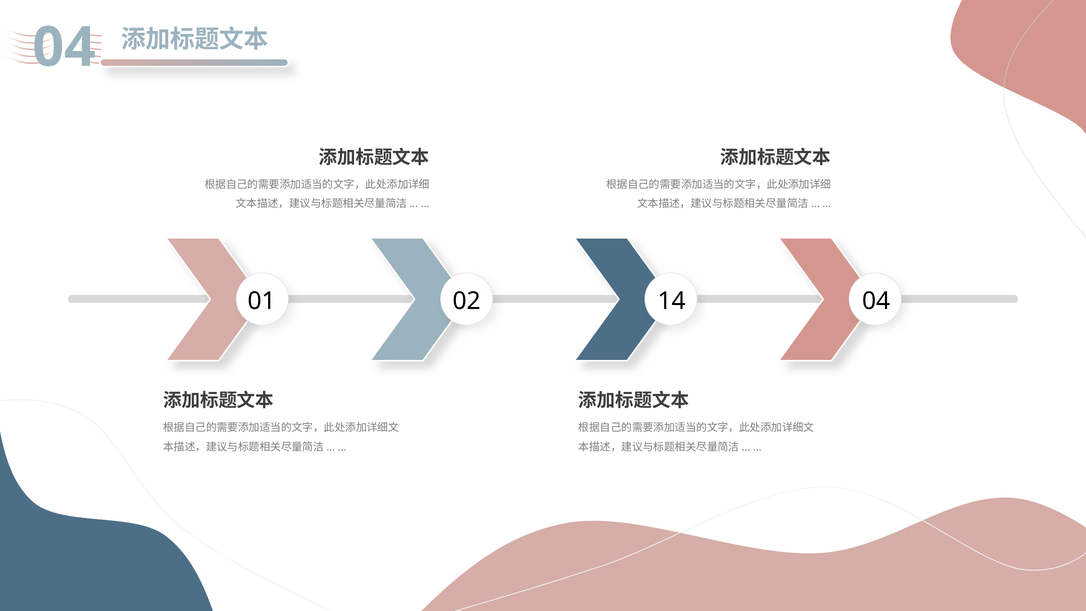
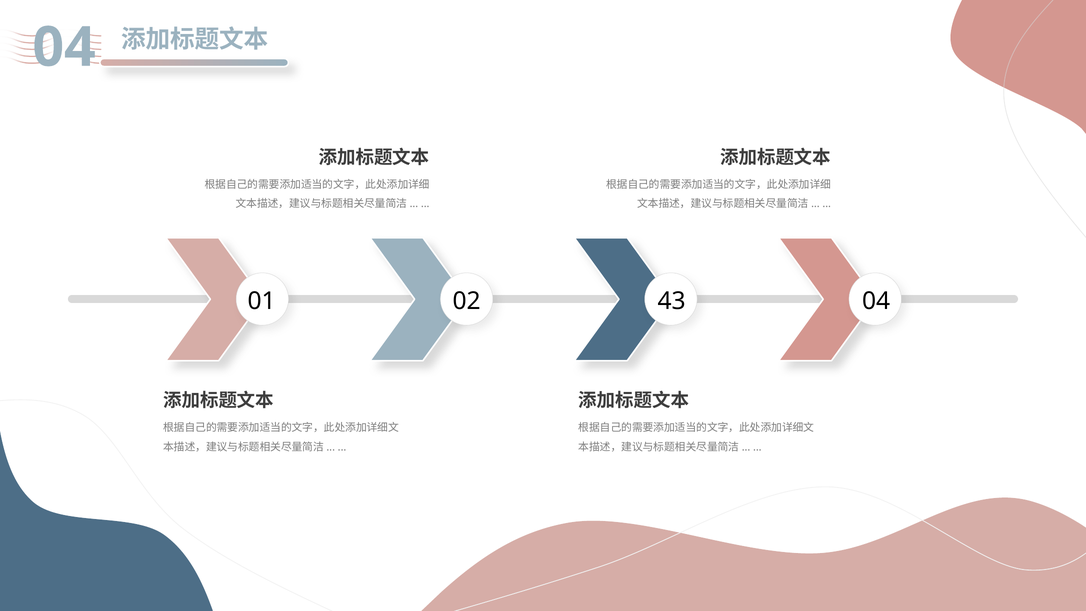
14: 14 -> 43 (672, 301)
